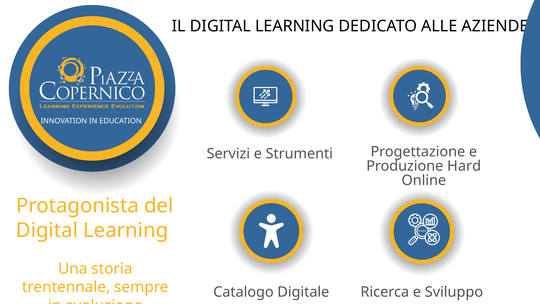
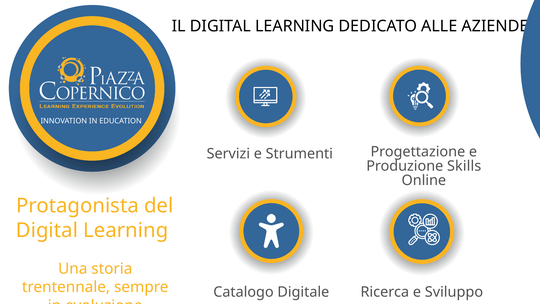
Hard: Hard -> Skills (464, 166)
